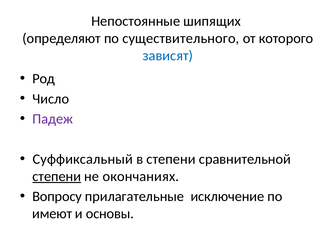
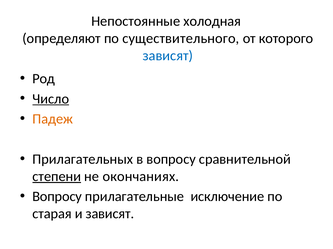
шипящих: шипящих -> холодная (212, 21)
Число underline: none -> present (51, 99)
Падеж colour: purple -> orange (53, 119)
Суффиксальный: Суффиксальный -> Прилагательных (83, 160)
в степени: степени -> вопросу (171, 160)
имеют: имеют -> старая (52, 214)
и основы: основы -> зависят (110, 214)
